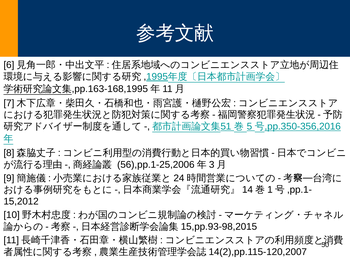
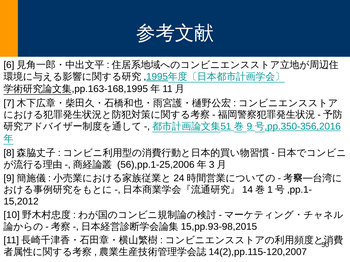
5: 5 -> 9 (249, 127)
